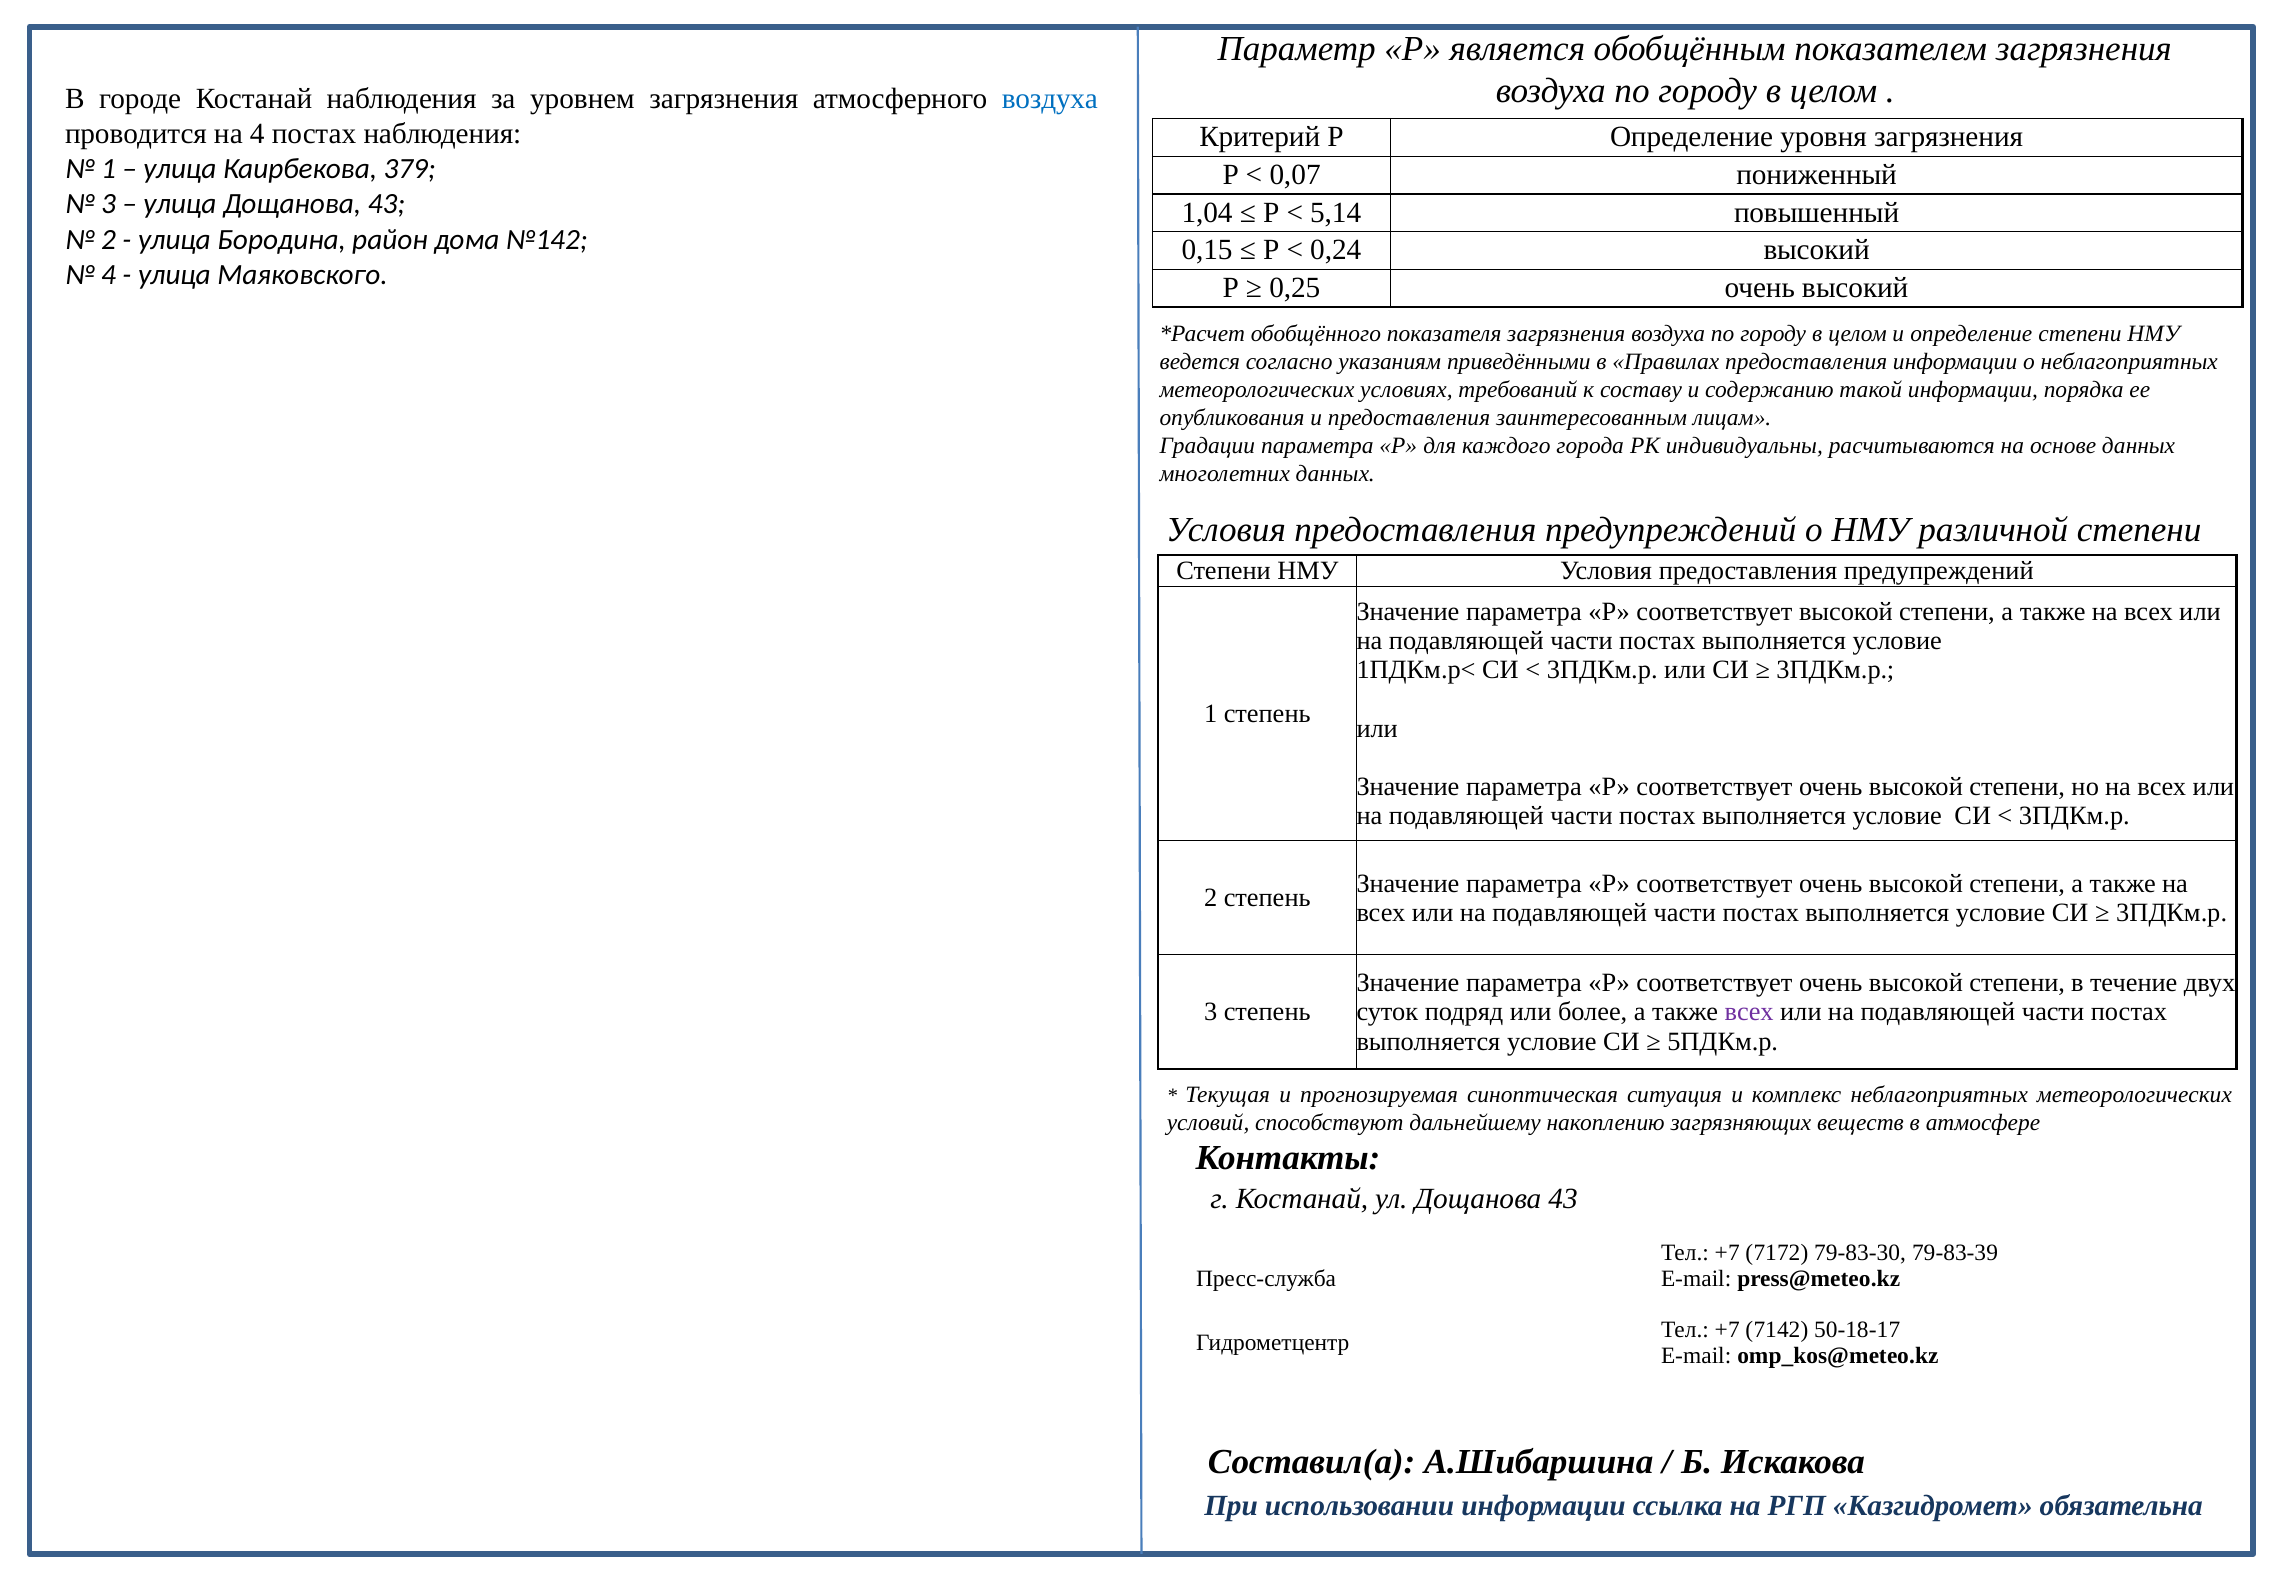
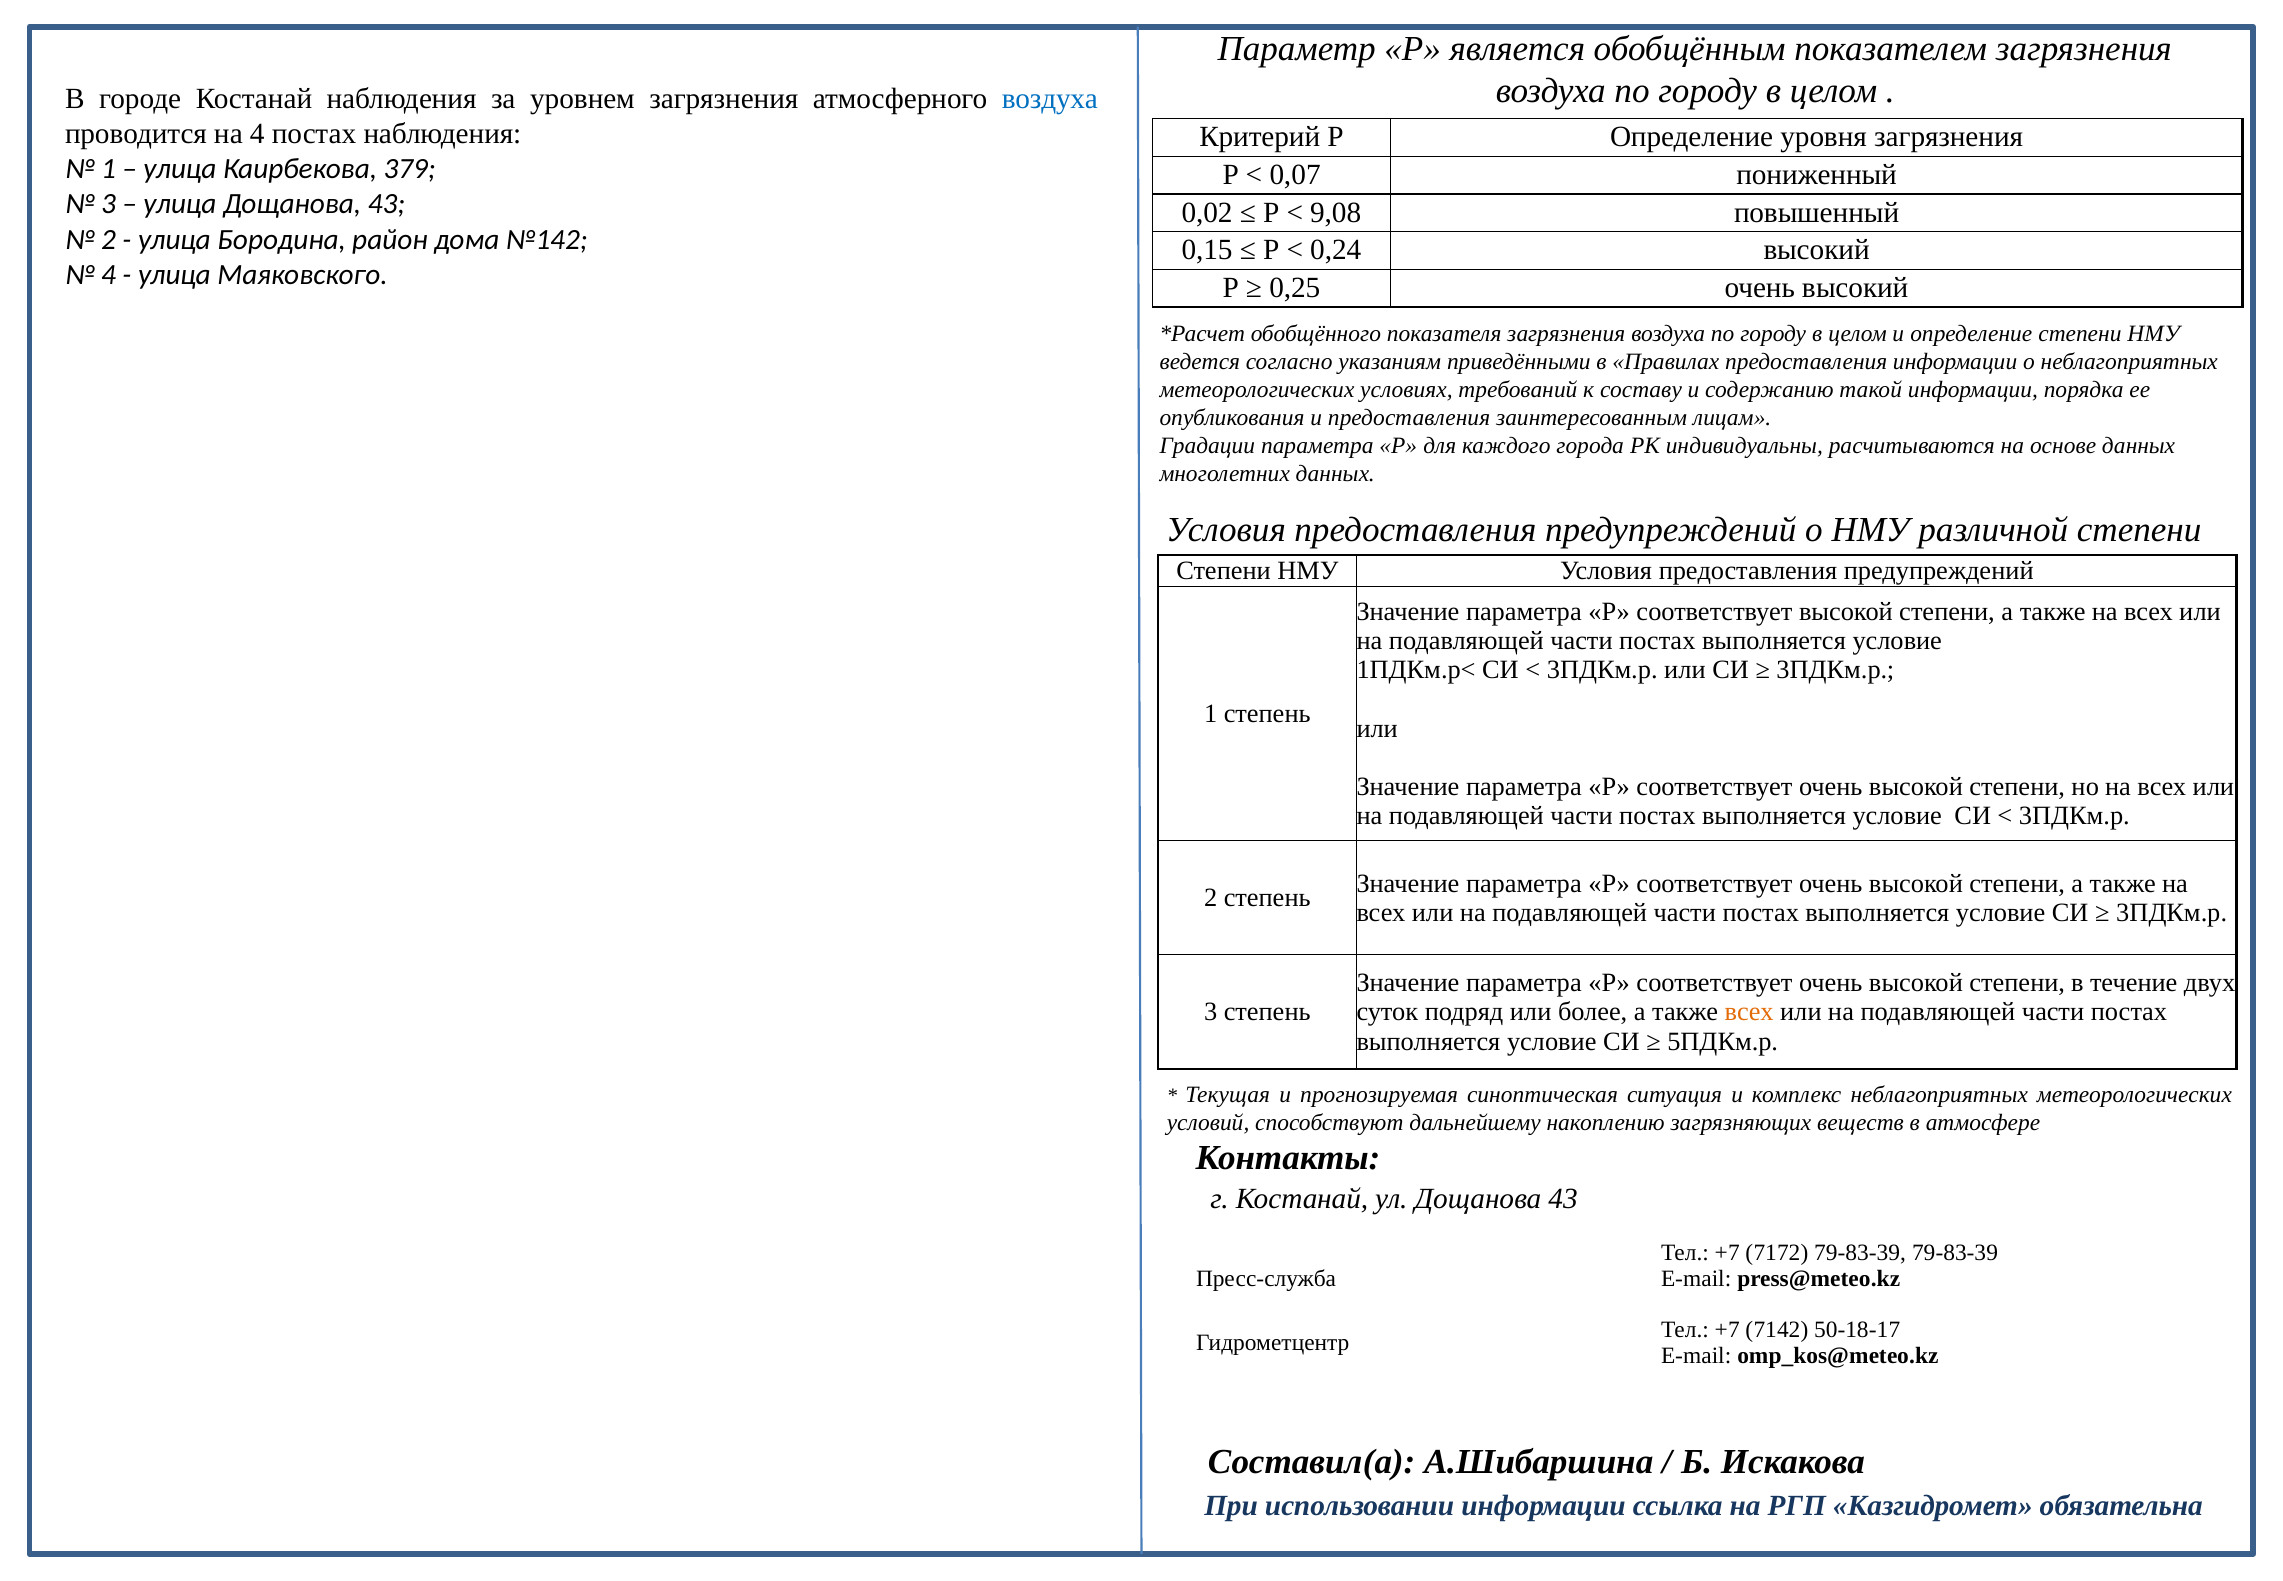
1,04: 1,04 -> 0,02 (1207, 212)
5,14: 5,14 -> 9,08 (1336, 212)
всех colour: purple -> orange (1749, 1012)
7172 79-83-30: 79-83-30 -> 79-83-39 (1860, 1252)
